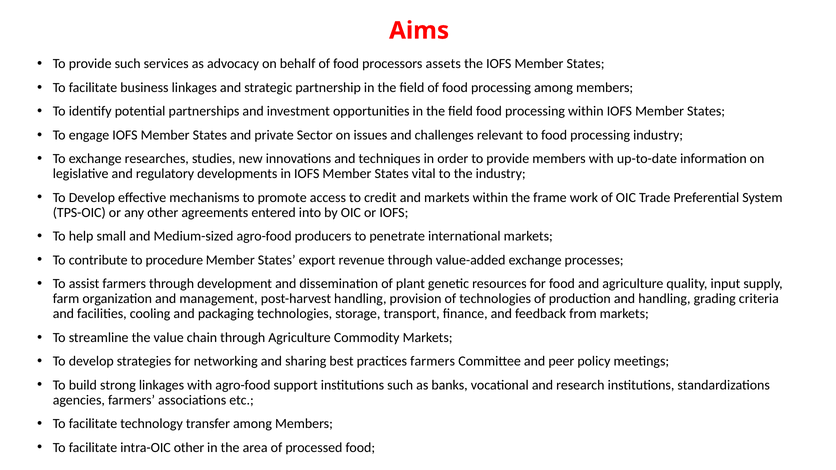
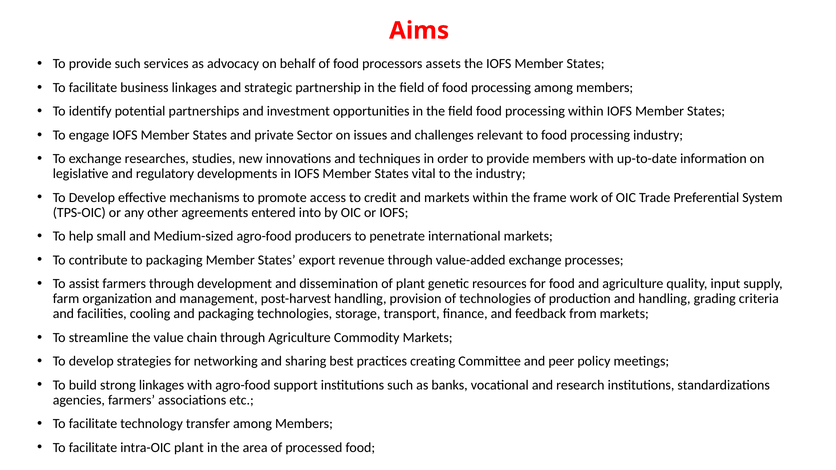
to procedure: procedure -> packaging (174, 260)
practices farmers: farmers -> creating (433, 361)
intra-OIC other: other -> plant (189, 448)
